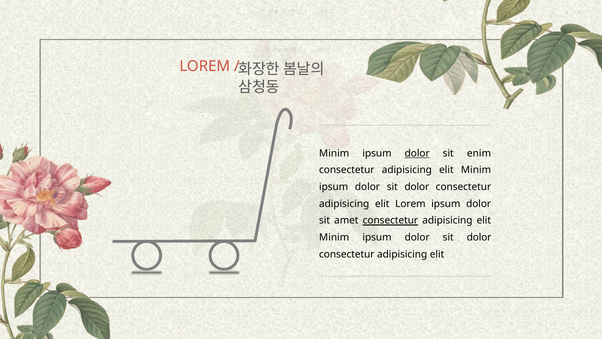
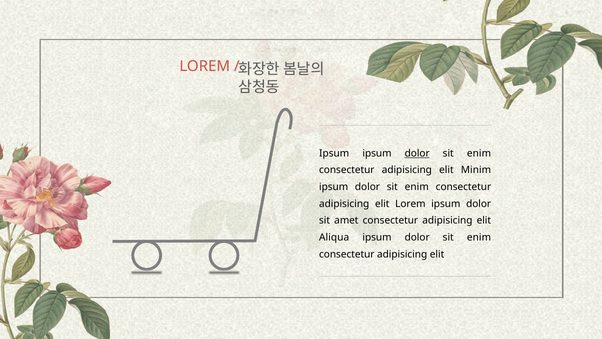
Minim: Minim -> Ipsum (334, 153)
dolor: dolor -> enim (417, 187)
consectetur underline: present -> none (390, 220)
Minim: Minim -> Aliqua (334, 237)
dolor: dolor -> enim (479, 237)
